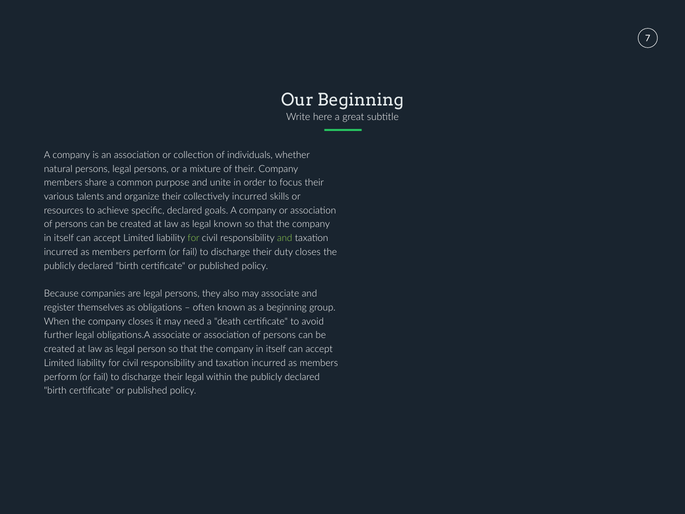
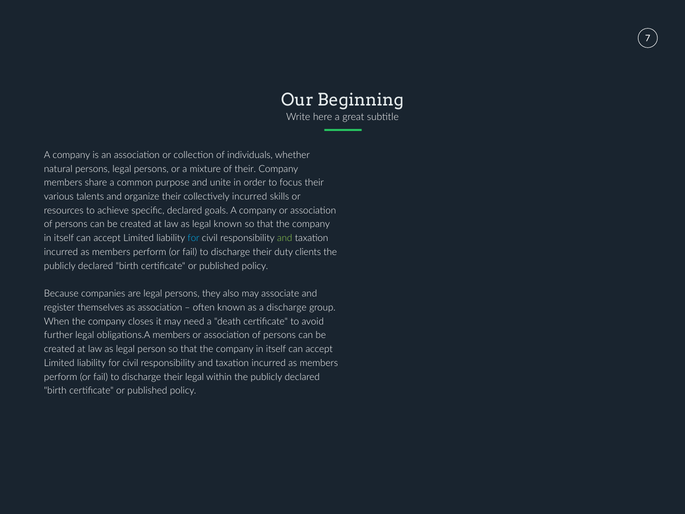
for colour: light green -> light blue (194, 238)
duty closes: closes -> clients (308, 252)
as obligations: obligations -> association (160, 307)
a beginning: beginning -> discharge (287, 307)
obligations.A associate: associate -> members (171, 335)
